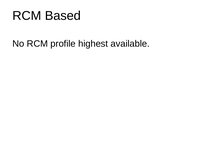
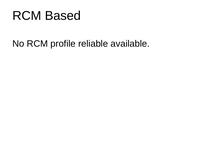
highest: highest -> reliable (93, 44)
